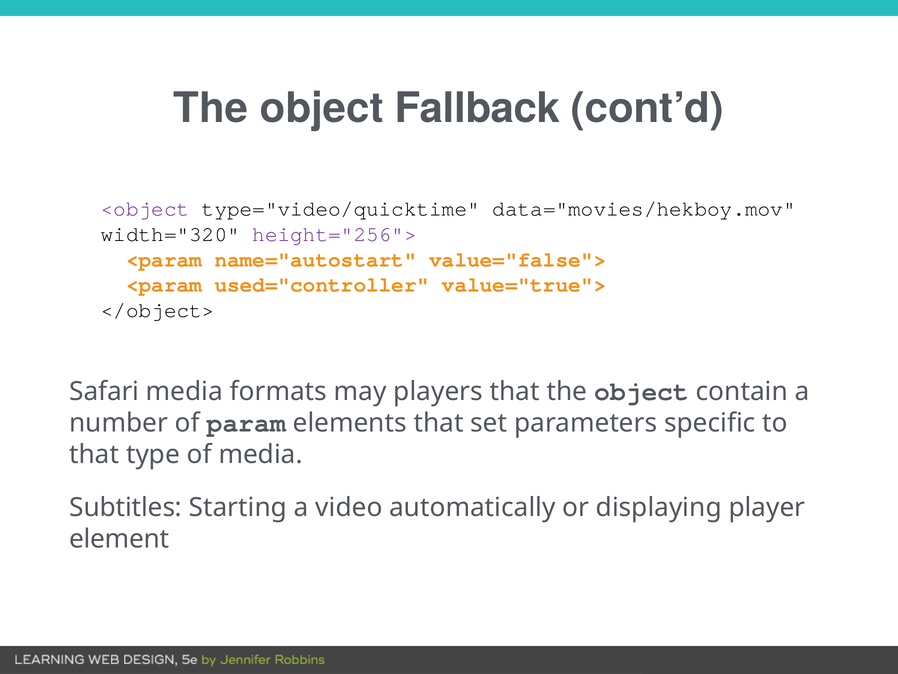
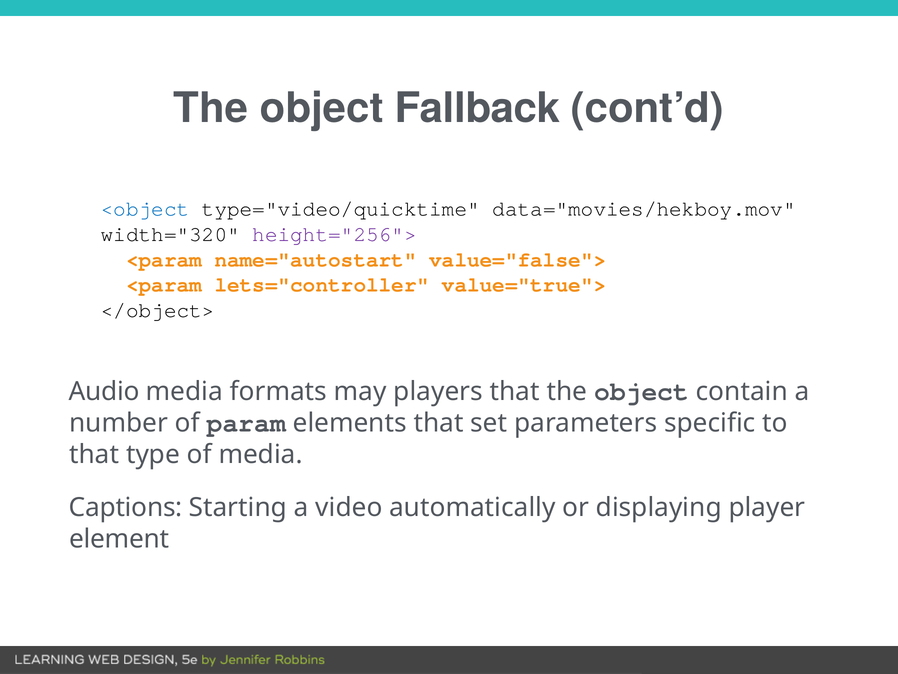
<object colour: purple -> blue (145, 209)
used="controller: used="controller -> lets="controller (322, 285)
Safari: Safari -> Audio (104, 391)
Subtitles: Subtitles -> Captions (126, 507)
